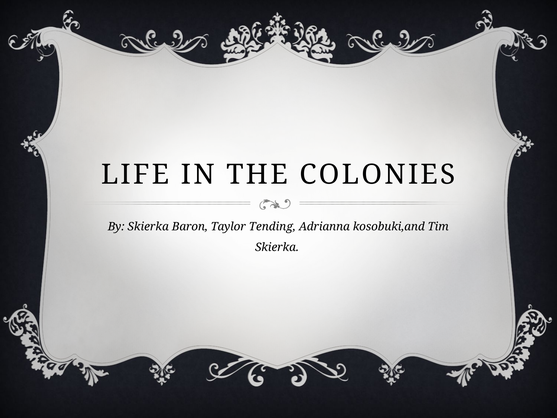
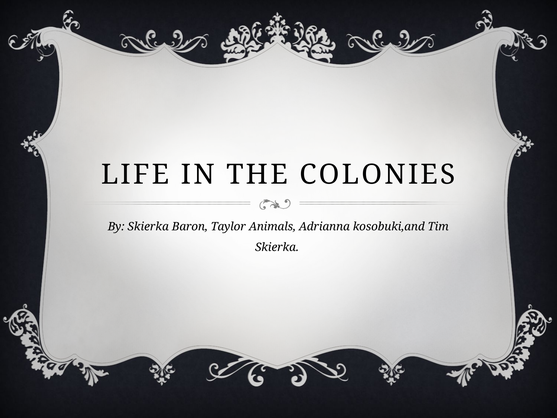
Tending: Tending -> Animals (272, 226)
